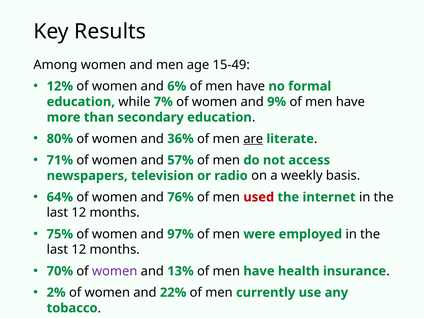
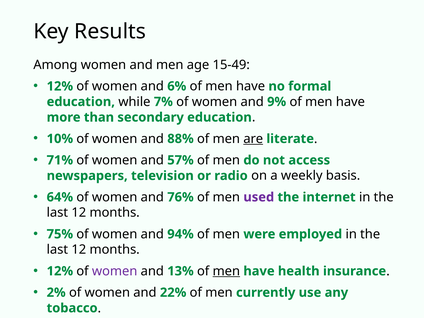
80%: 80% -> 10% (60, 139)
36%: 36% -> 88% (180, 139)
used colour: red -> purple (259, 197)
97%: 97% -> 94% (180, 234)
70%: 70% -> 12% (60, 271)
men underline: none -> present (226, 271)
